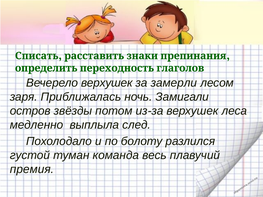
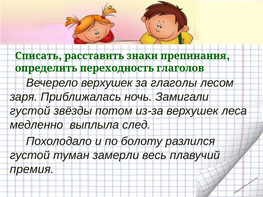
замерли: замерли -> глаголы (174, 83)
остров: остров -> густой (30, 111)
команда: команда -> замерли (116, 155)
